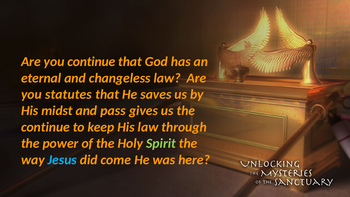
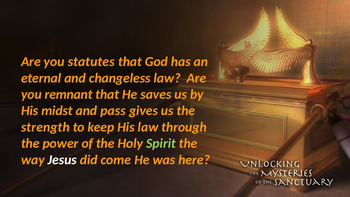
you continue: continue -> statutes (91, 62)
statutes: statutes -> remnant (69, 94)
continue: continue -> strength (45, 127)
Jesus colour: light blue -> white (62, 160)
